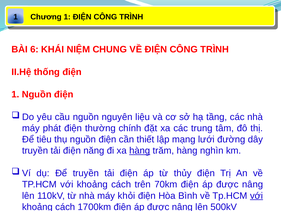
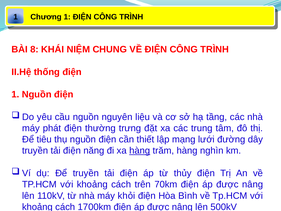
6: 6 -> 8 (34, 49)
chính: chính -> trưng (130, 128)
với underline: present -> none (257, 195)
